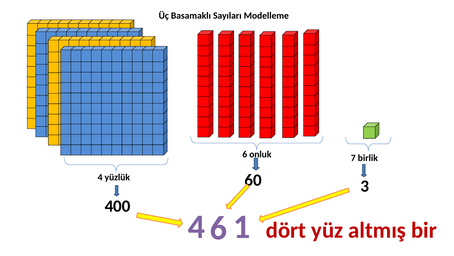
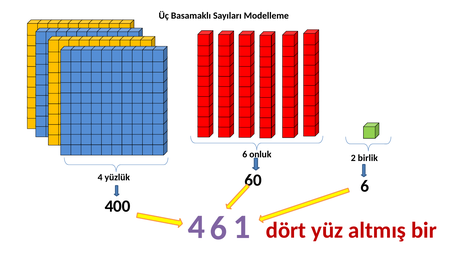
7: 7 -> 2 (353, 158)
3: 3 -> 6 (365, 186)
